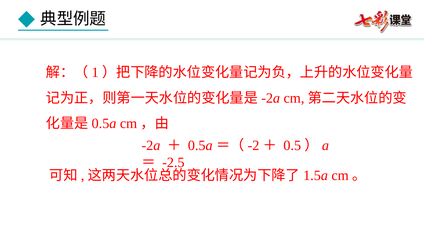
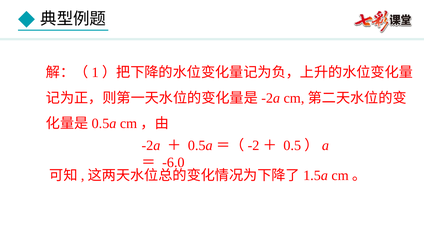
-2.5: -2.5 -> -6.0 (173, 162)
